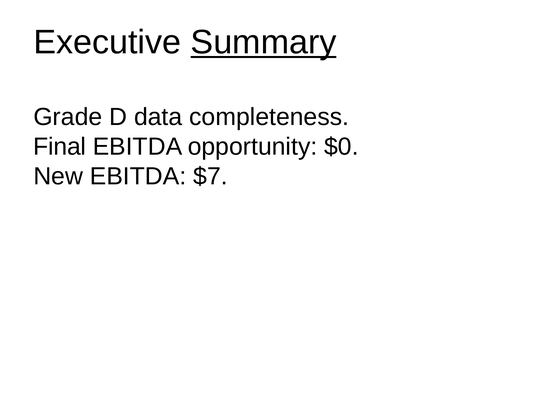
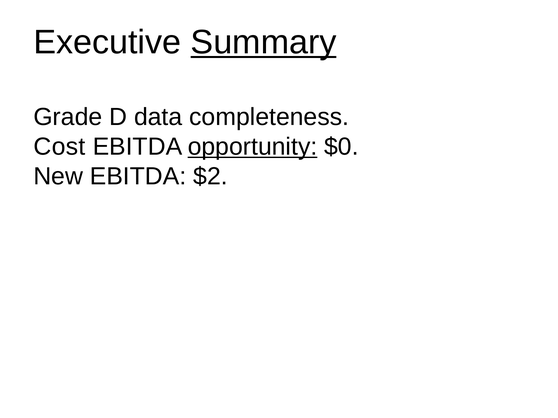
Final: Final -> Cost (59, 147)
opportunity underline: none -> present (253, 147)
$7: $7 -> $2 (211, 177)
